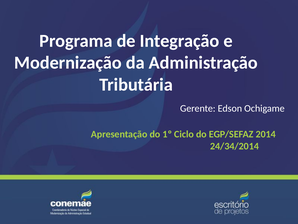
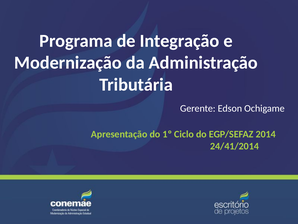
24/34/2014: 24/34/2014 -> 24/41/2014 (234, 146)
